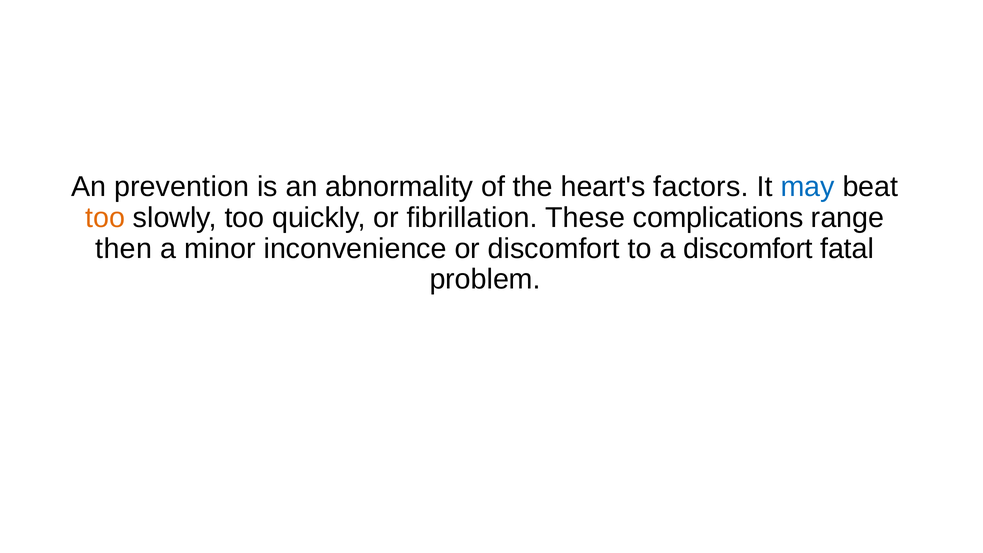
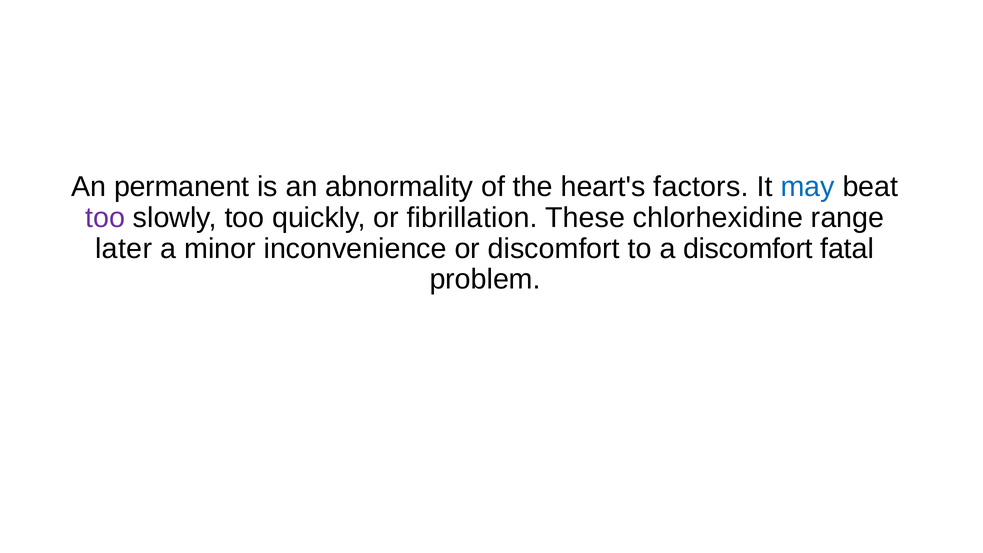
prevention: prevention -> permanent (182, 187)
too colour: orange -> purple (105, 218)
complications: complications -> chlorhexidine (718, 218)
then: then -> later (124, 249)
